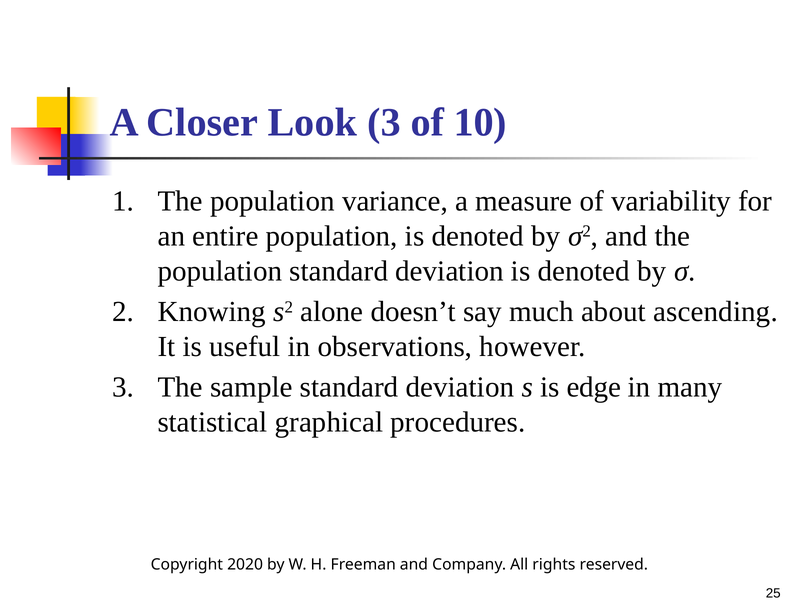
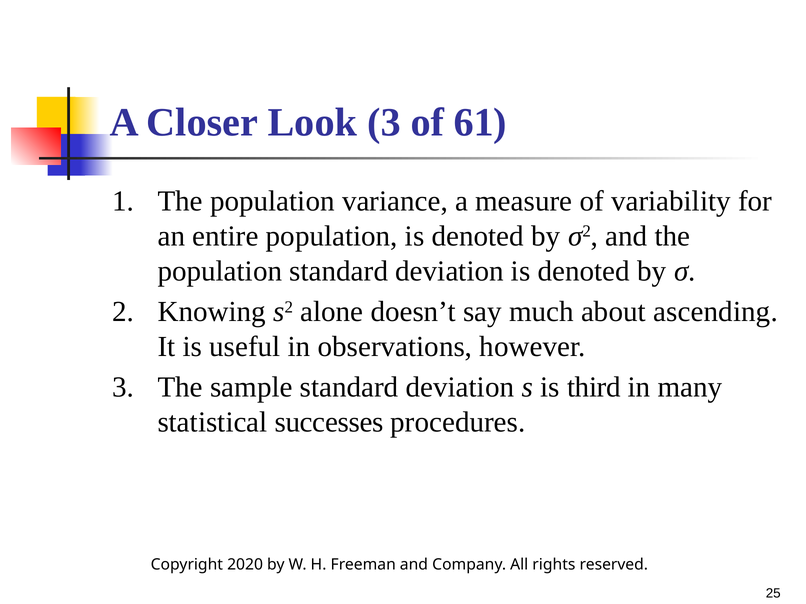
10: 10 -> 61 (480, 122)
edge: edge -> third (594, 388)
graphical: graphical -> successes (329, 422)
